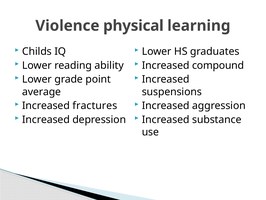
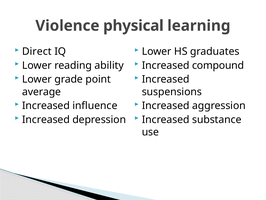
Childs: Childs -> Direct (37, 51)
fractures: fractures -> influence (95, 105)
